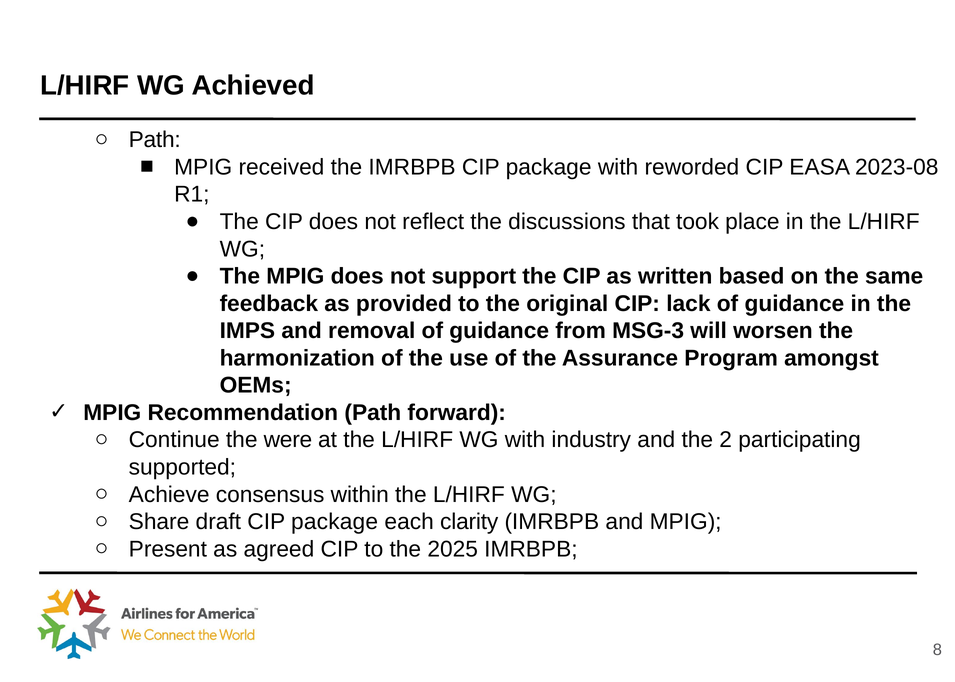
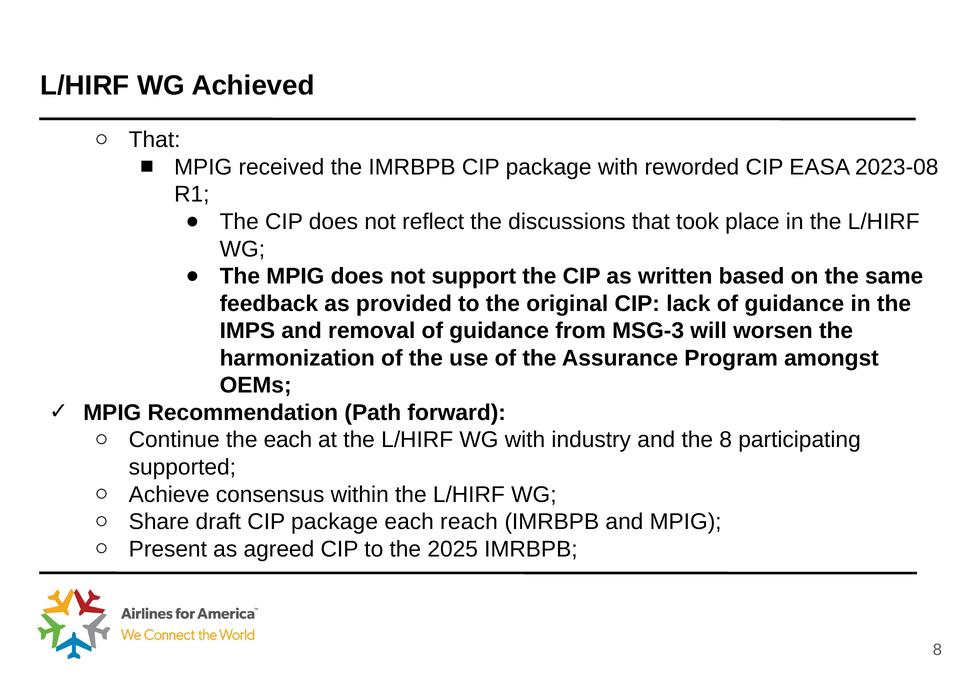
Path: Path -> That (155, 140)
the were: were -> each (288, 440)
the 2: 2 -> 8 (726, 440)
clarity: clarity -> reach (469, 522)
